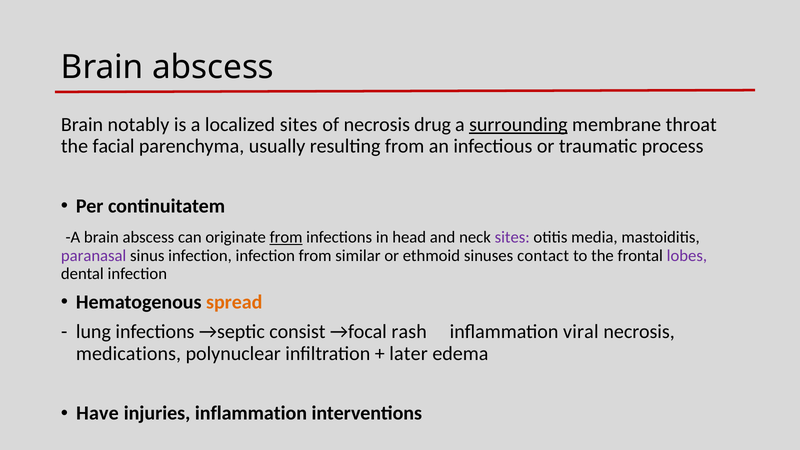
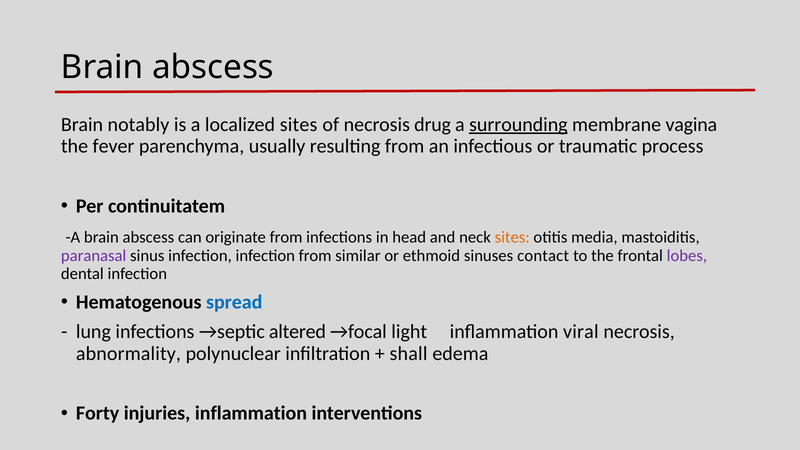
throat: throat -> vagina (691, 125)
facial: facial -> fever (114, 146)
from underline: present -> none (286, 237)
sites colour: purple -> orange (512, 237)
spread colour: orange -> blue (234, 302)
consist: consist -> altered (297, 332)
rash: rash -> light (409, 332)
medications: medications -> abnormality (128, 353)
later: later -> shall (409, 353)
Have: Have -> Forty (98, 413)
